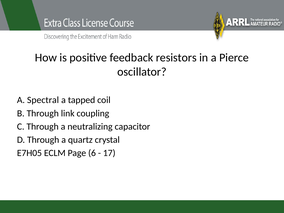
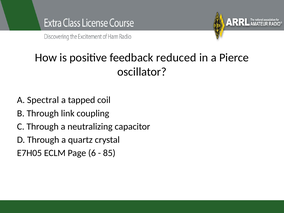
resistors: resistors -> reduced (176, 58)
17: 17 -> 85 (109, 153)
